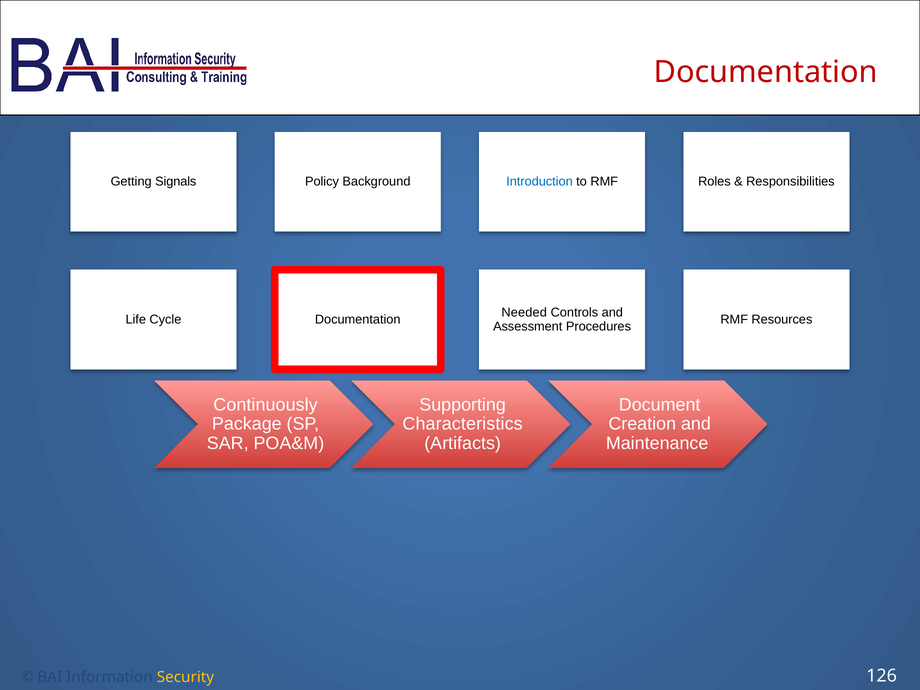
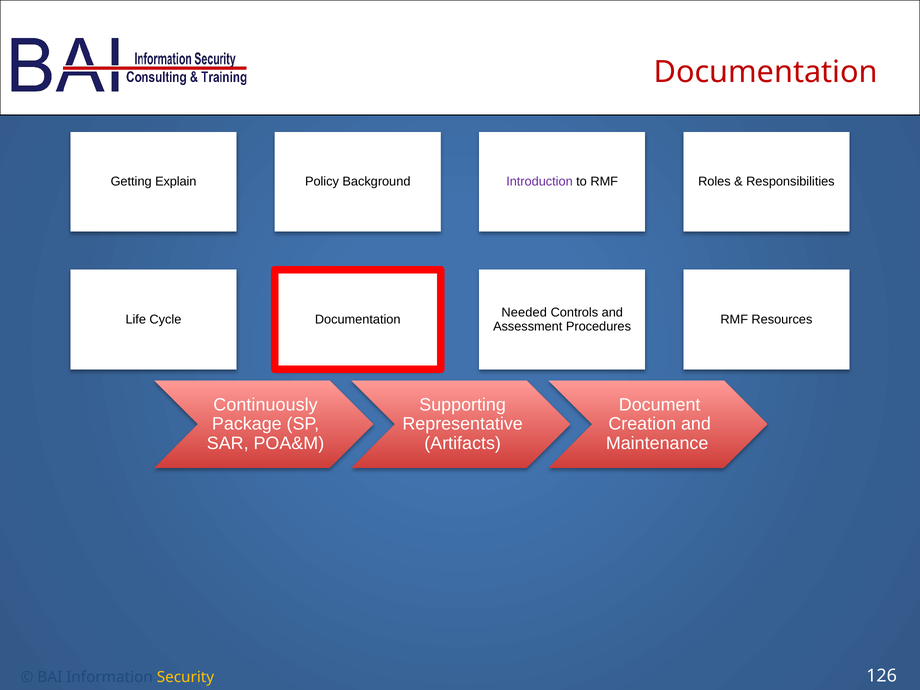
Signals: Signals -> Explain (176, 182)
Introduction colour: blue -> purple (539, 182)
Characteristics: Characteristics -> Representative (463, 424)
